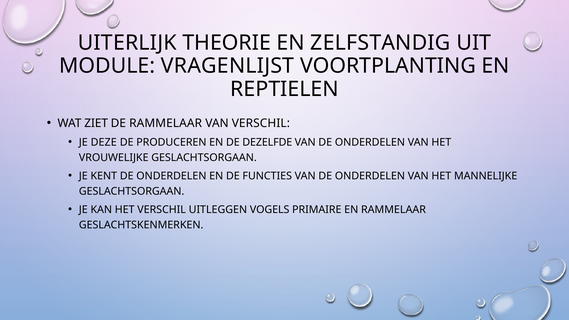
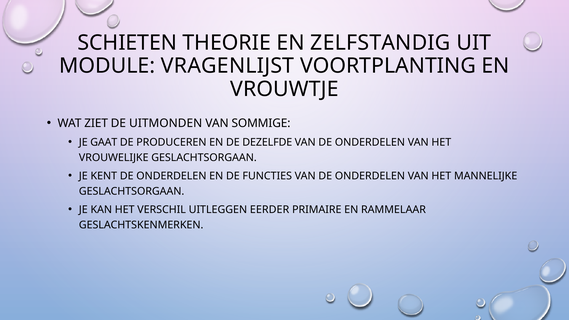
UITERLIJK: UITERLIJK -> SCHIETEN (127, 43)
REPTIELEN: REPTIELEN -> VROUWTJE (284, 89)
DE RAMMELAAR: RAMMELAAR -> UITMONDEN (166, 123)
VAN VERSCHIL: VERSCHIL -> SOMMIGE (261, 123)
DEZE: DEZE -> GAAT (104, 142)
VOGELS: VOGELS -> EERDER (270, 210)
